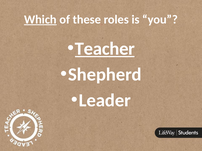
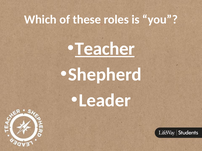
Which underline: present -> none (40, 20)
